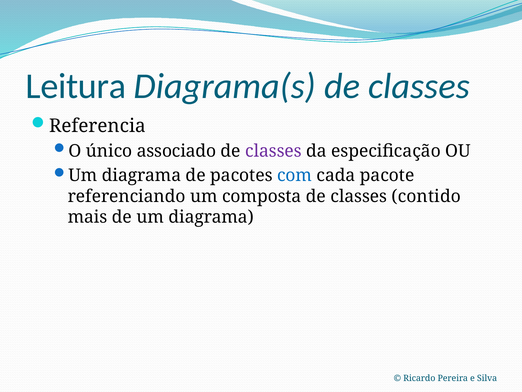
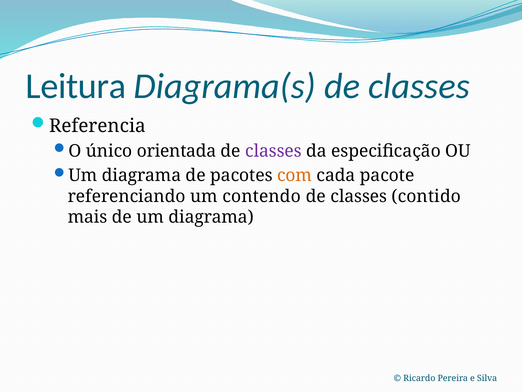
associado: associado -> orientada (177, 151)
com colour: blue -> orange (295, 175)
composta: composta -> contendo (262, 196)
